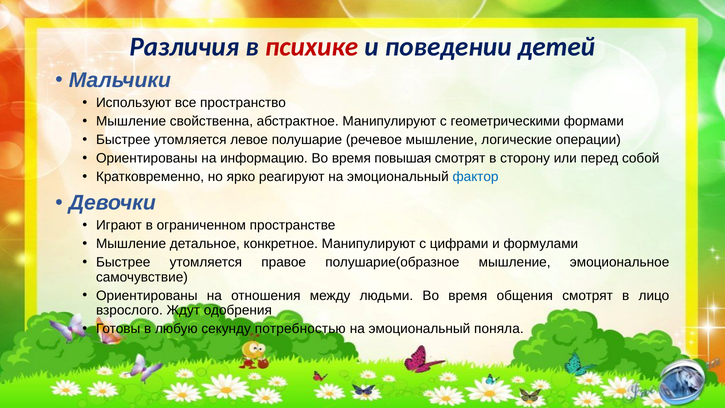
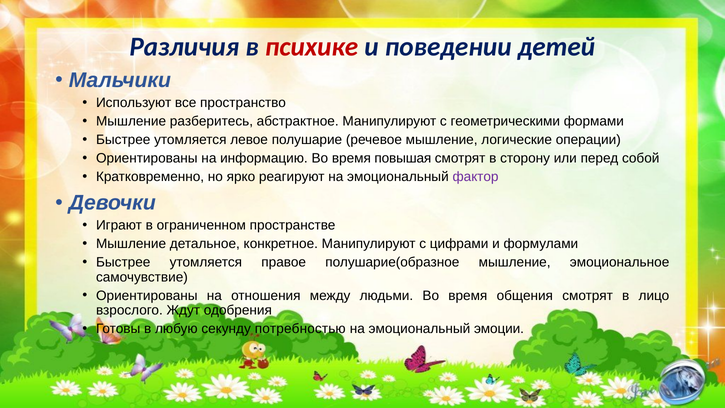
свойственна: свойственна -> разберитесь (211, 121)
фактор colour: blue -> purple (476, 176)
поняла: поняла -> эмоции (499, 329)
